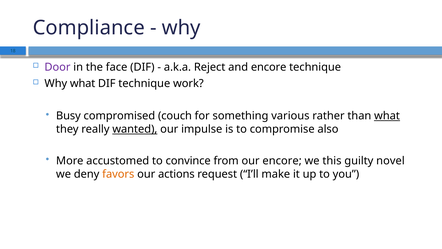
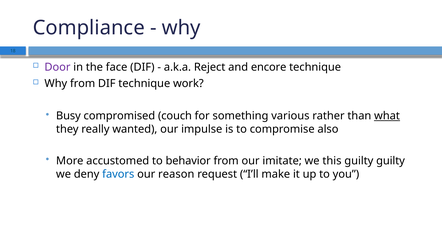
Why what: what -> from (83, 84)
wanted underline: present -> none (135, 129)
convince: convince -> behavior (188, 161)
our encore: encore -> imitate (282, 161)
guilty novel: novel -> guilty (391, 161)
favors colour: orange -> blue (118, 174)
actions: actions -> reason (176, 174)
